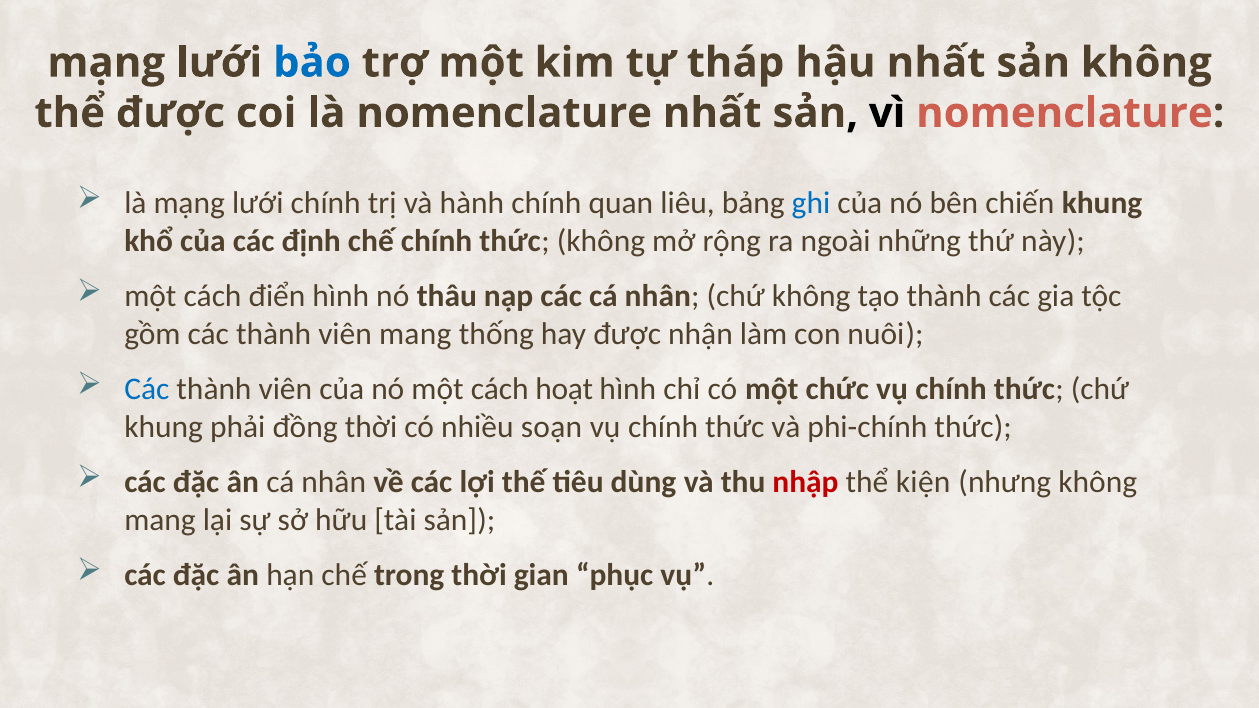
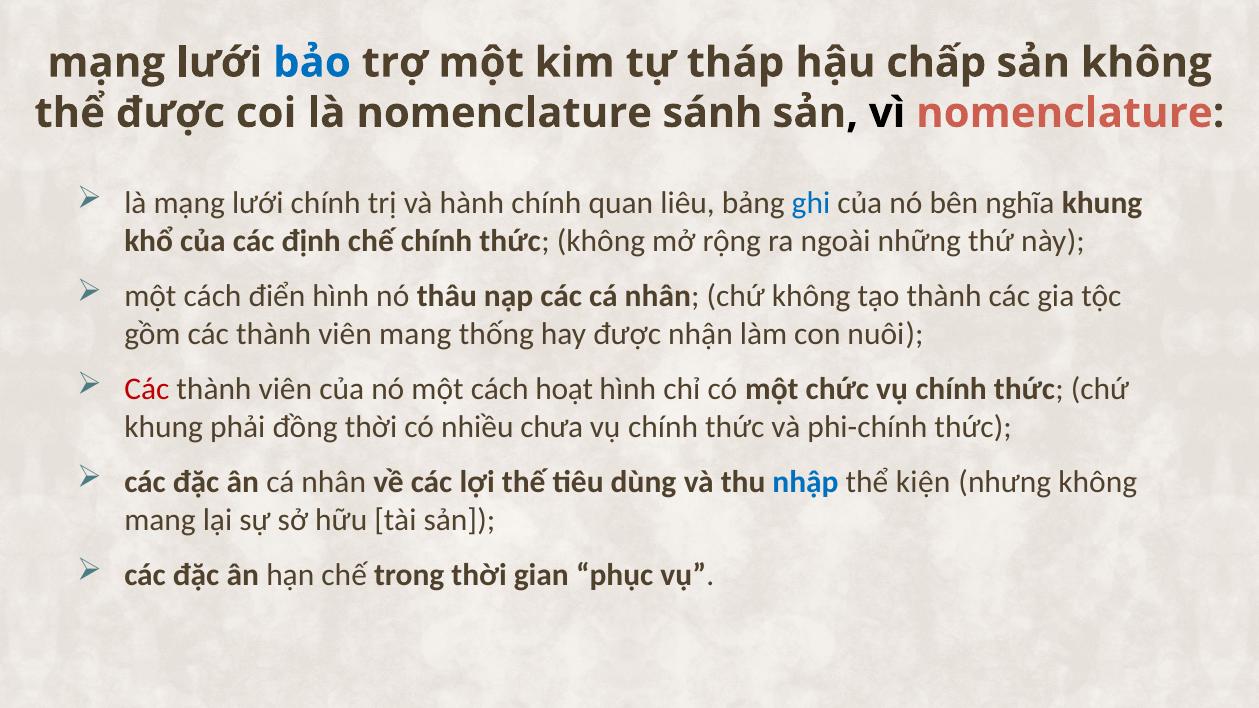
hậu nhất: nhất -> chấp (936, 63)
nomenclature nhất: nhất -> sánh (712, 113)
chiến: chiến -> nghĩa (1020, 203)
Các colour: blue -> red (147, 389)
soạn: soạn -> chưa (552, 427)
nhập colour: red -> blue (805, 482)
